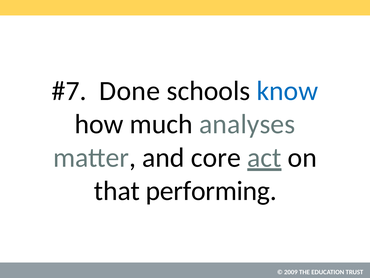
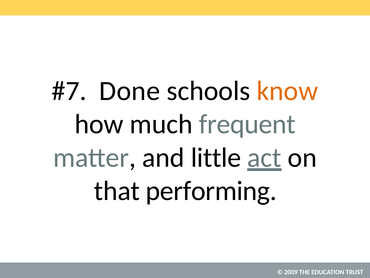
know colour: blue -> orange (287, 91)
analyses: analyses -> frequent (247, 124)
core: core -> little (216, 157)
